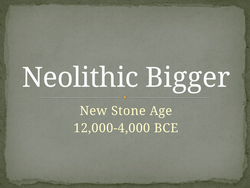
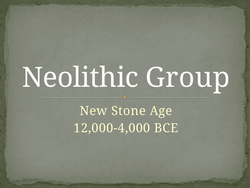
Bigger: Bigger -> Group (188, 77)
